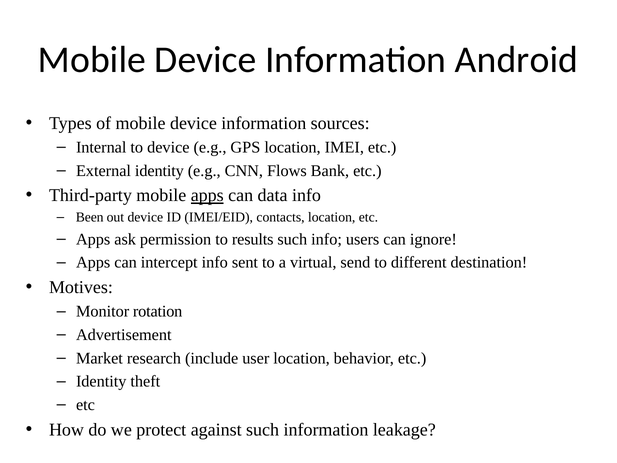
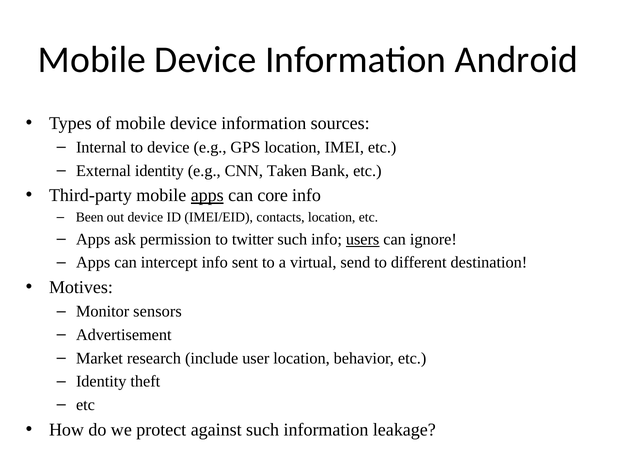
Flows: Flows -> Taken (287, 171)
data: data -> core (273, 195)
results: results -> twitter (253, 239)
users underline: none -> present (363, 239)
rotation: rotation -> sensors (158, 311)
